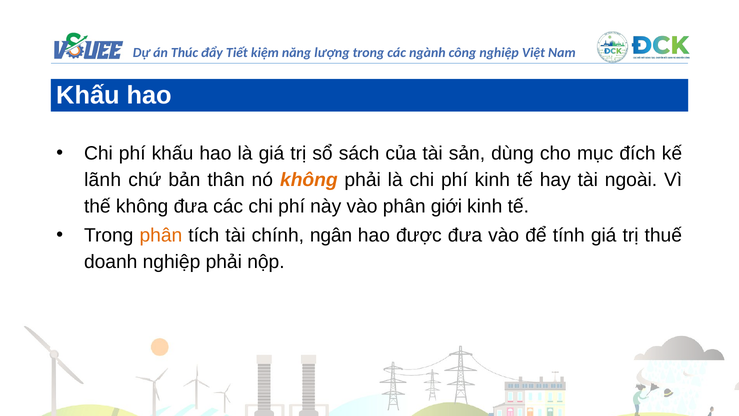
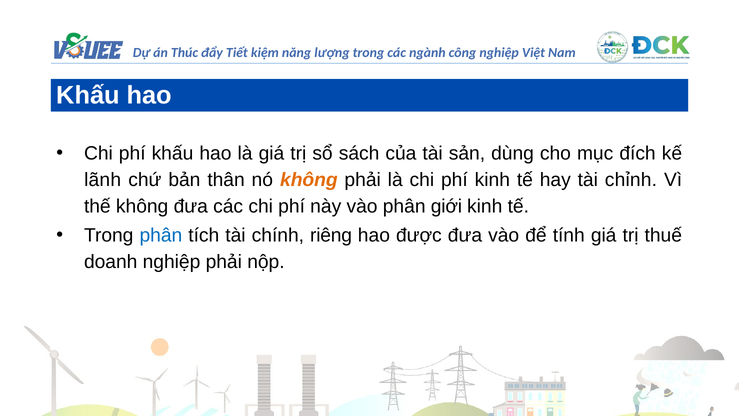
ngoài: ngoài -> chỉnh (631, 180)
phân colour: orange -> blue (161, 235)
ngân: ngân -> riêng (331, 235)
